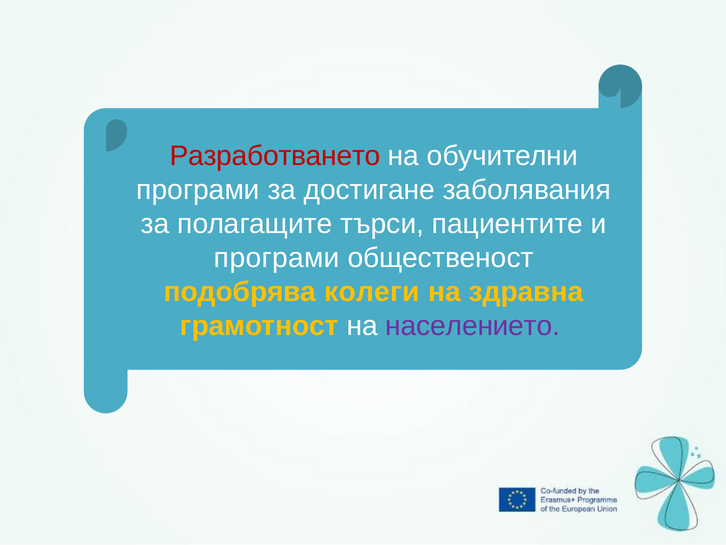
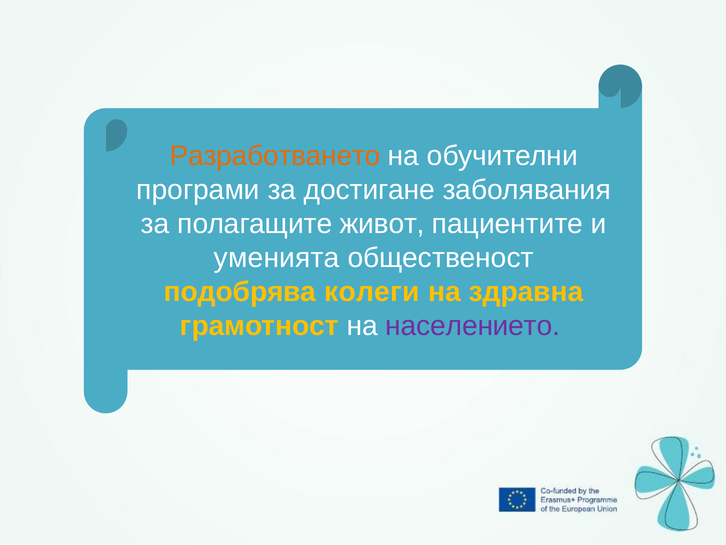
Разработването colour: red -> orange (275, 156)
търси: търси -> живот (382, 224)
програми: програми -> уменията (277, 258)
